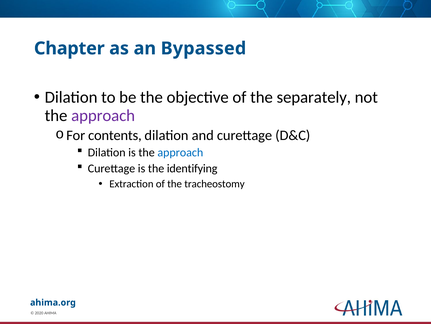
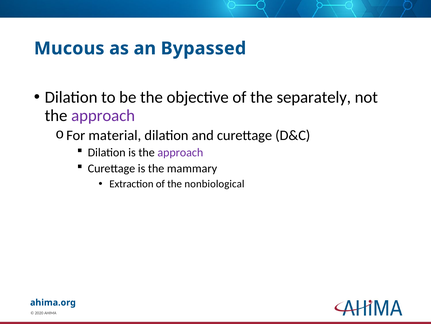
Chapter: Chapter -> Mucous (69, 48)
contents: contents -> material (115, 135)
approach colour: blue -> purple (180, 152)
identifying: identifying -> mammary (192, 168)
tracheostomy: tracheostomy -> nonbiological (214, 183)
